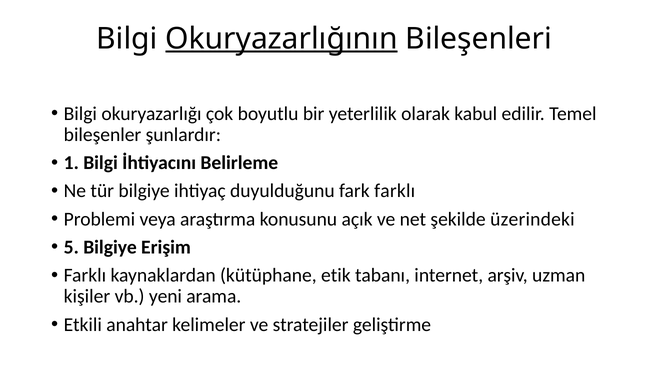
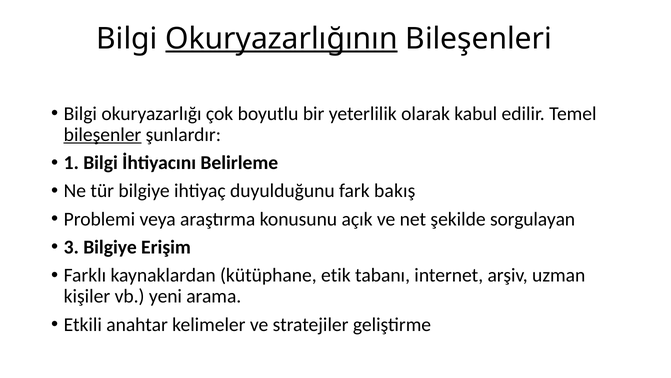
bileşenler underline: none -> present (103, 135)
fark farklı: farklı -> bakış (395, 191)
üzerindeki: üzerindeki -> sorgulayan (533, 219)
5: 5 -> 3 (71, 247)
